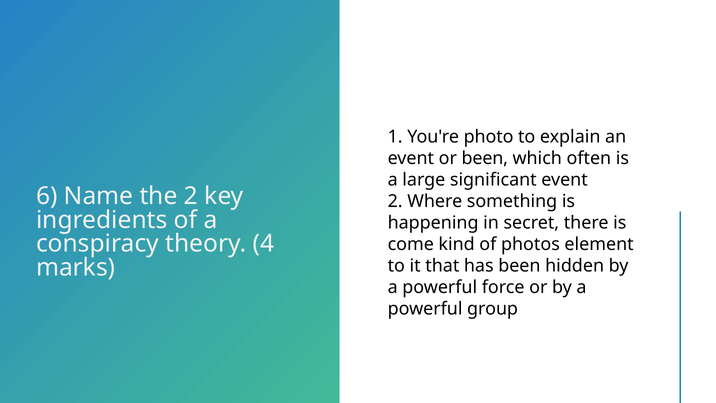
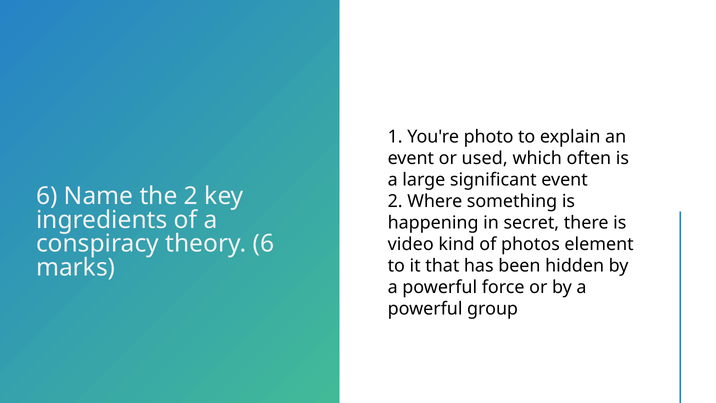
or been: been -> used (485, 158)
theory 4: 4 -> 6 (264, 244)
come: come -> video (411, 244)
